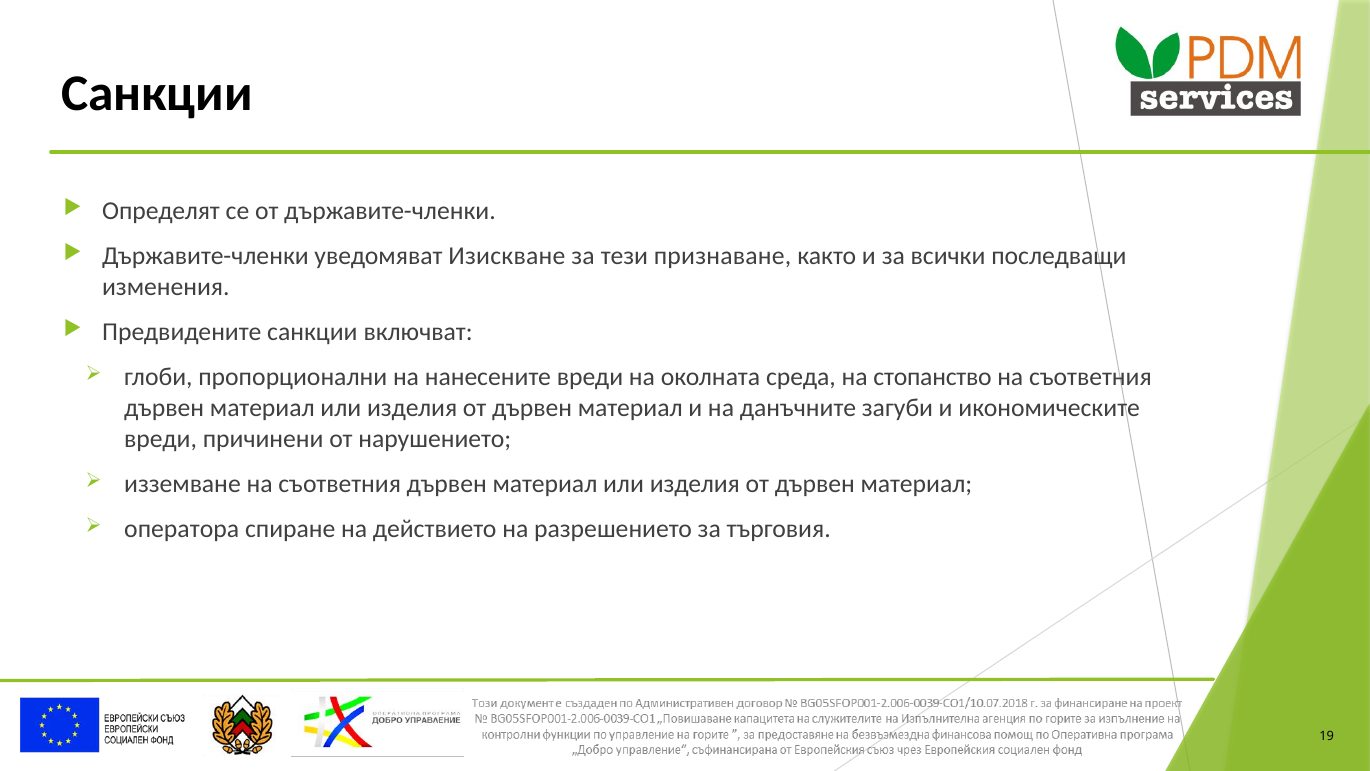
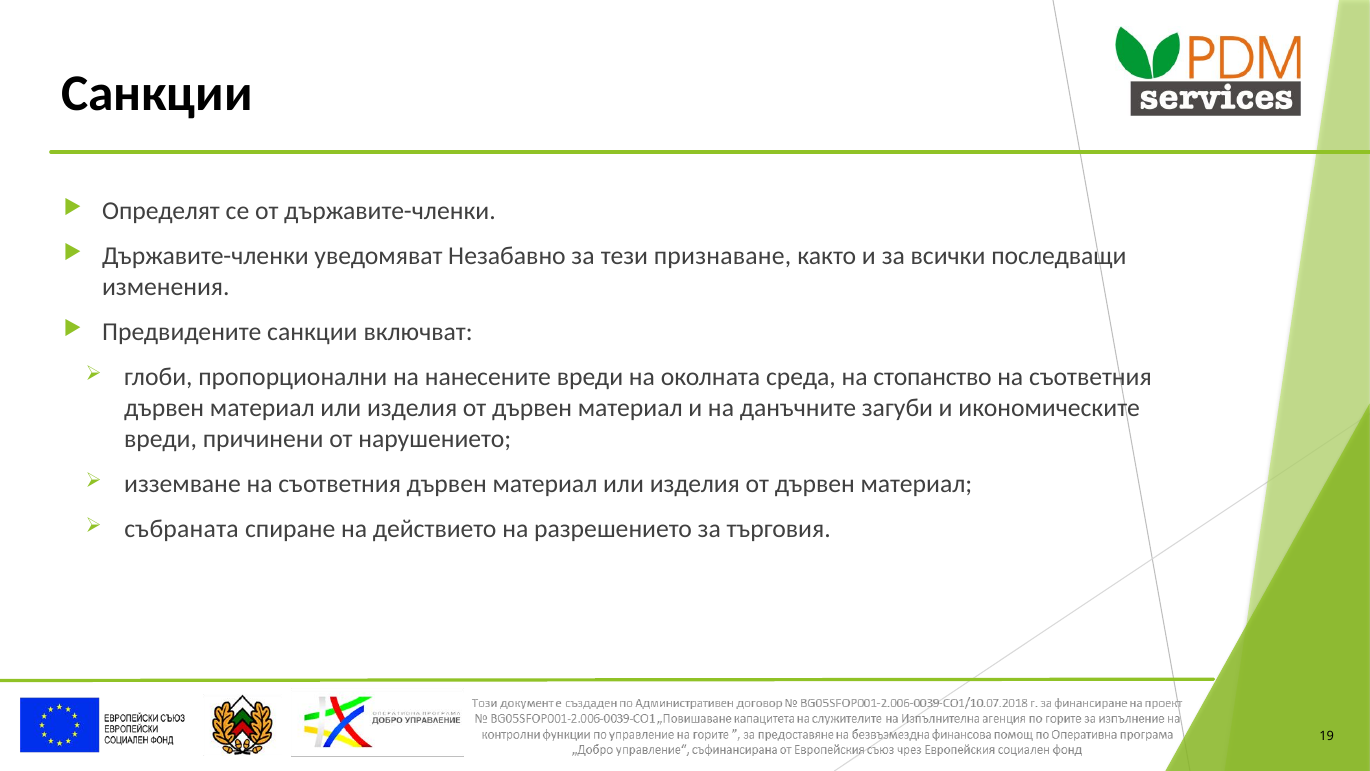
Изискване: Изискване -> Незабавно (507, 256)
оператора: оператора -> събраната (182, 529)
